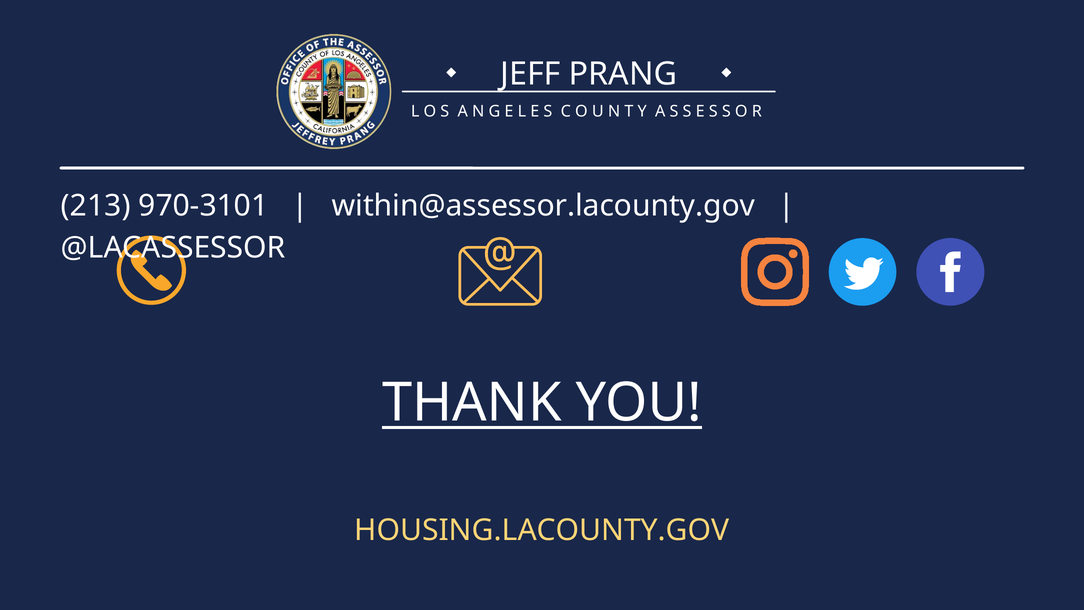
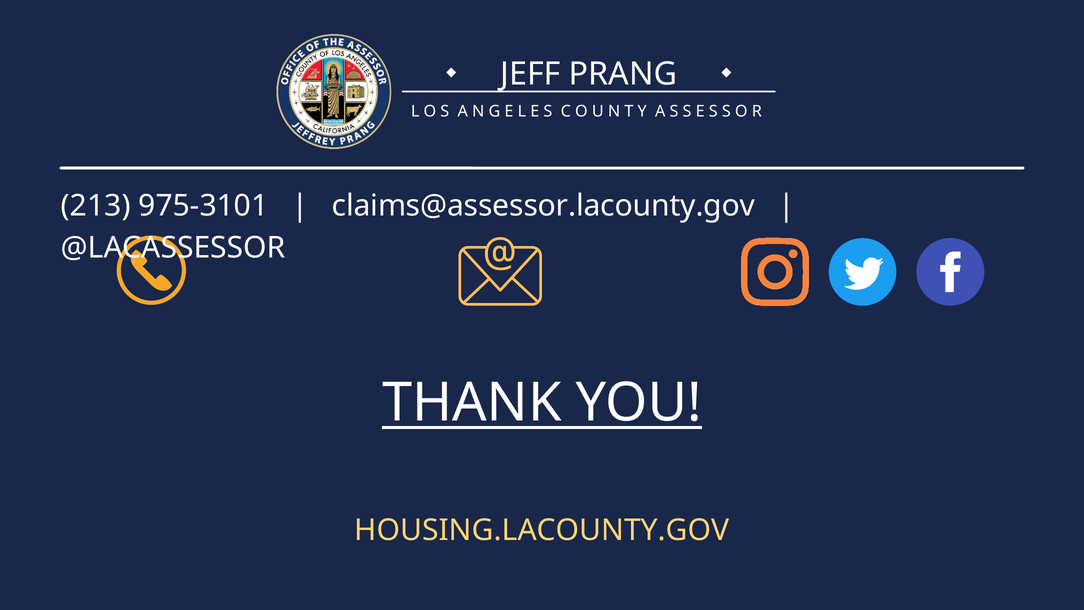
970-3101: 970-3101 -> 975-3101 (203, 206)
within@assessor.lacounty.gov: within@assessor.lacounty.gov -> claims@assessor.lacounty.gov (543, 206)
